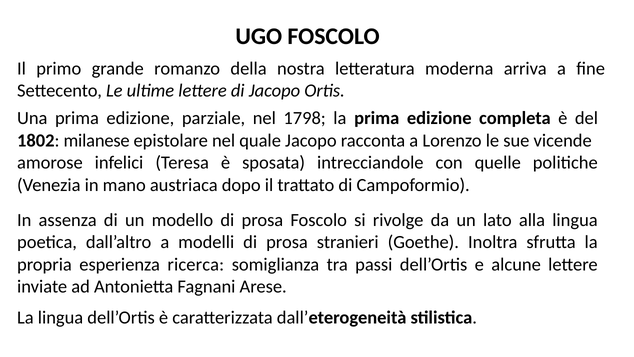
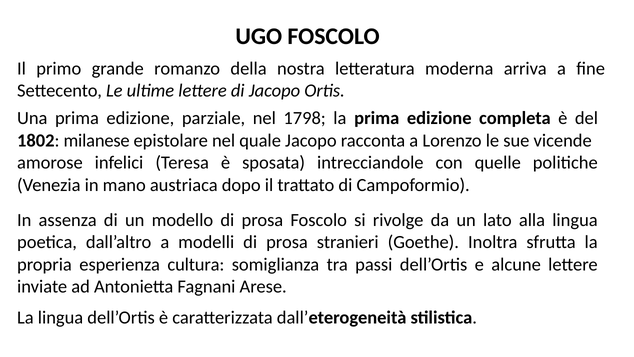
ricerca: ricerca -> cultura (196, 264)
